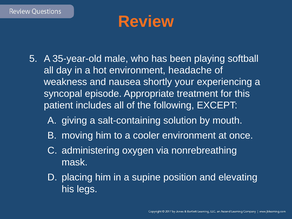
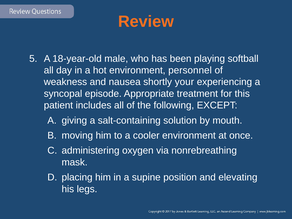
35-year-old: 35-year-old -> 18-year-old (77, 59)
headache: headache -> personnel (190, 70)
